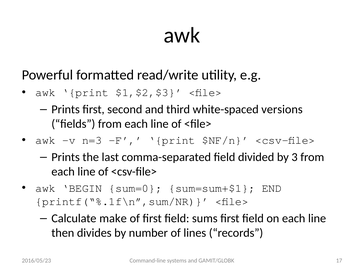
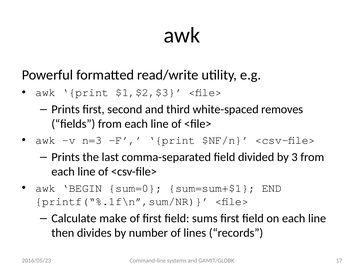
versions: versions -> removes (282, 109)
